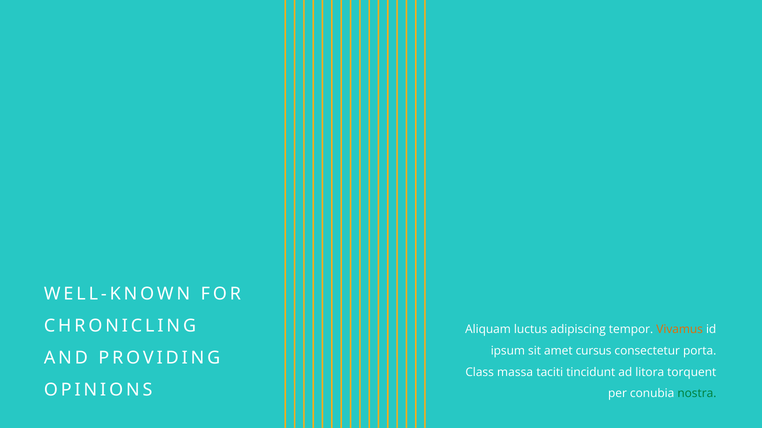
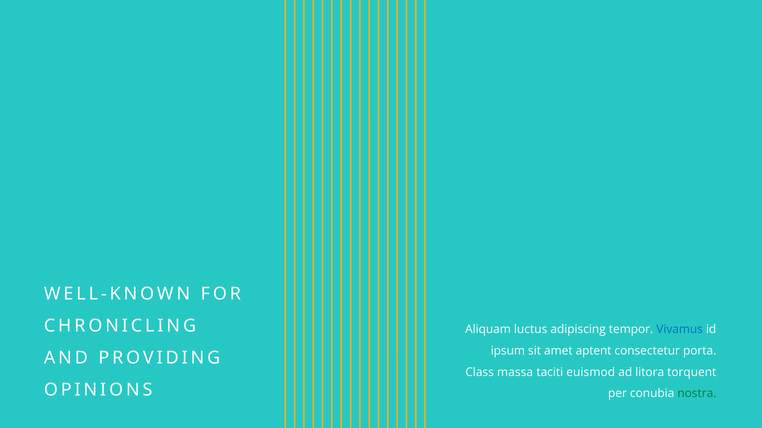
Vivamus colour: orange -> blue (680, 330)
cursus: cursus -> aptent (594, 351)
tincidunt: tincidunt -> euismod (591, 373)
